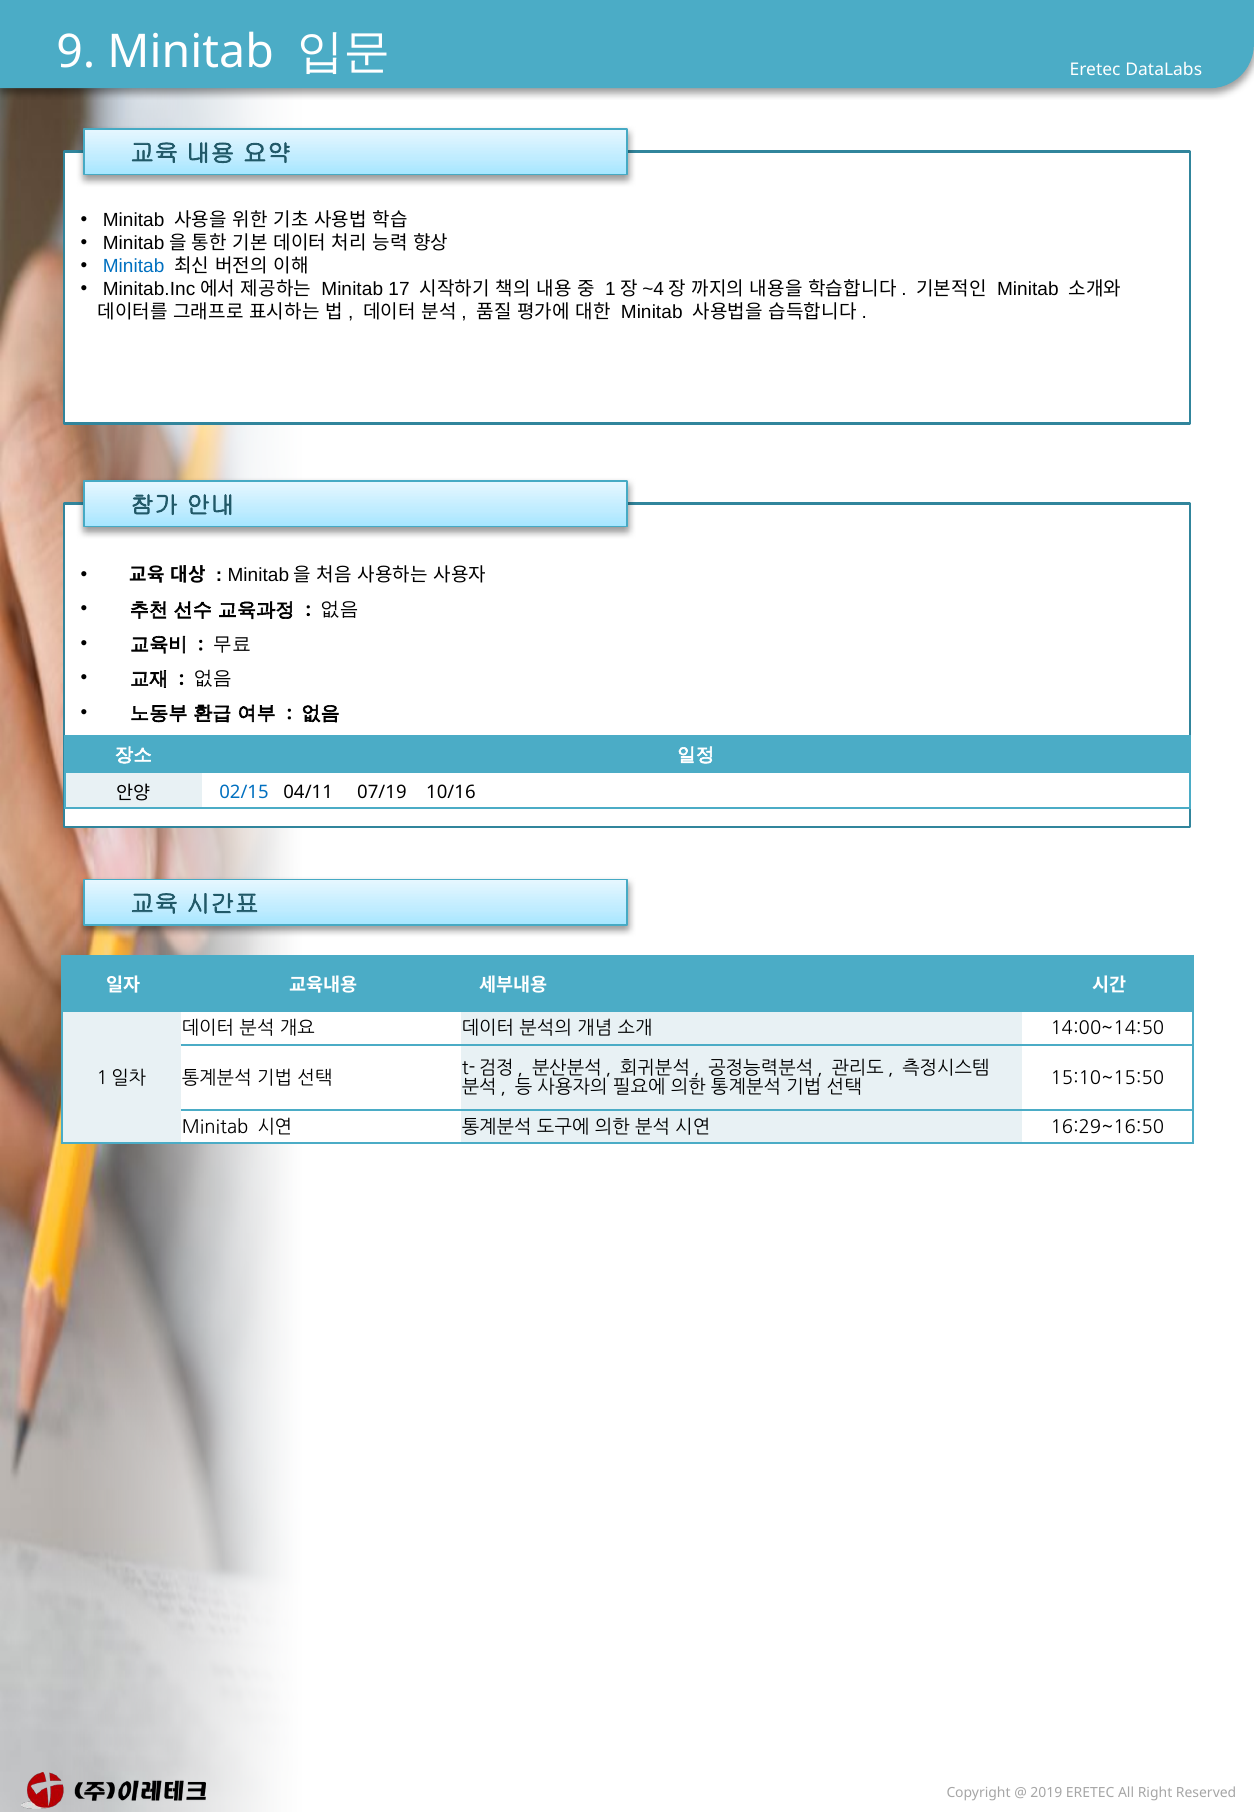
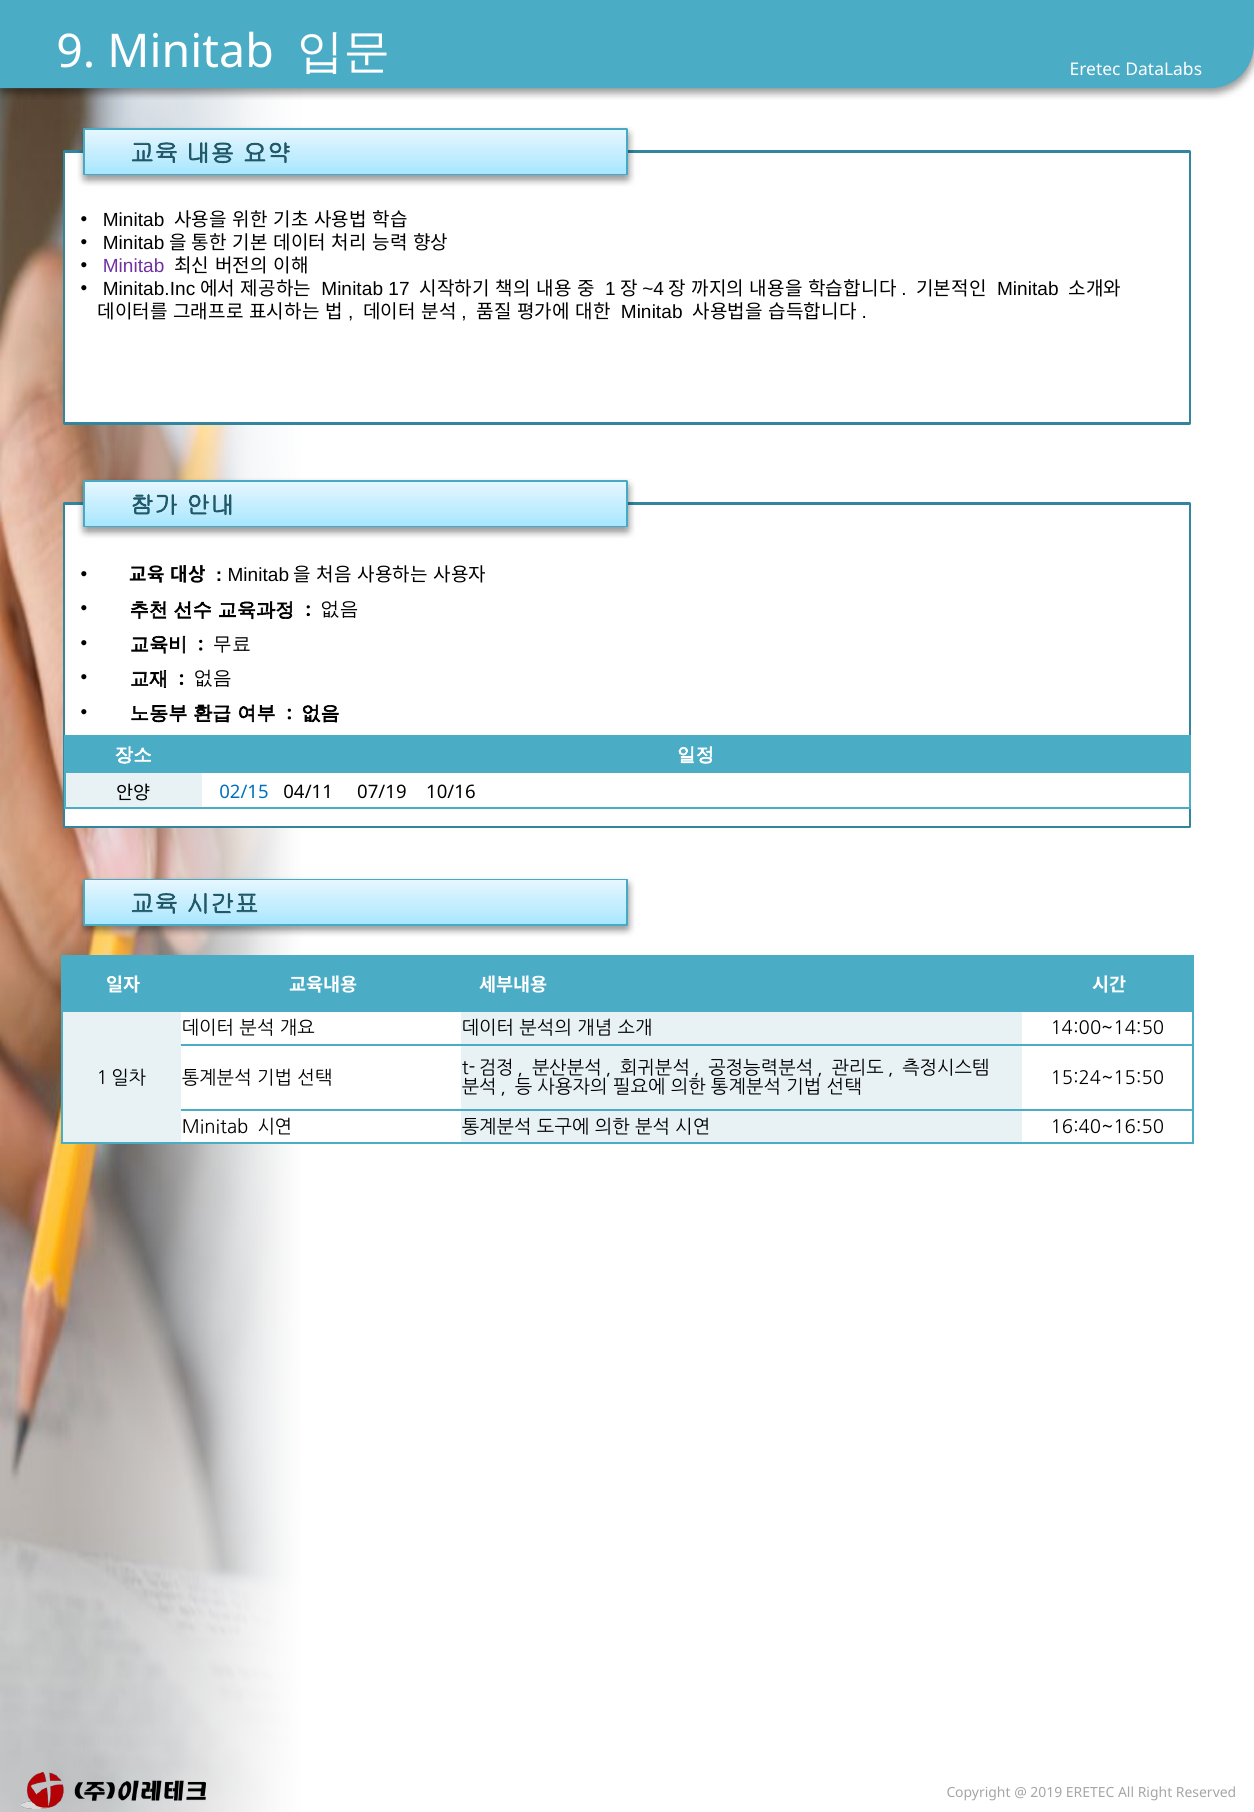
Minitab colour: blue -> purple (134, 266)
15:10~15:50: 15:10~15:50 -> 15:24~15:50 (1107, 1078)
16:29~16:50: 16:29~16:50 -> 16:40~16:50 (1107, 1127)
